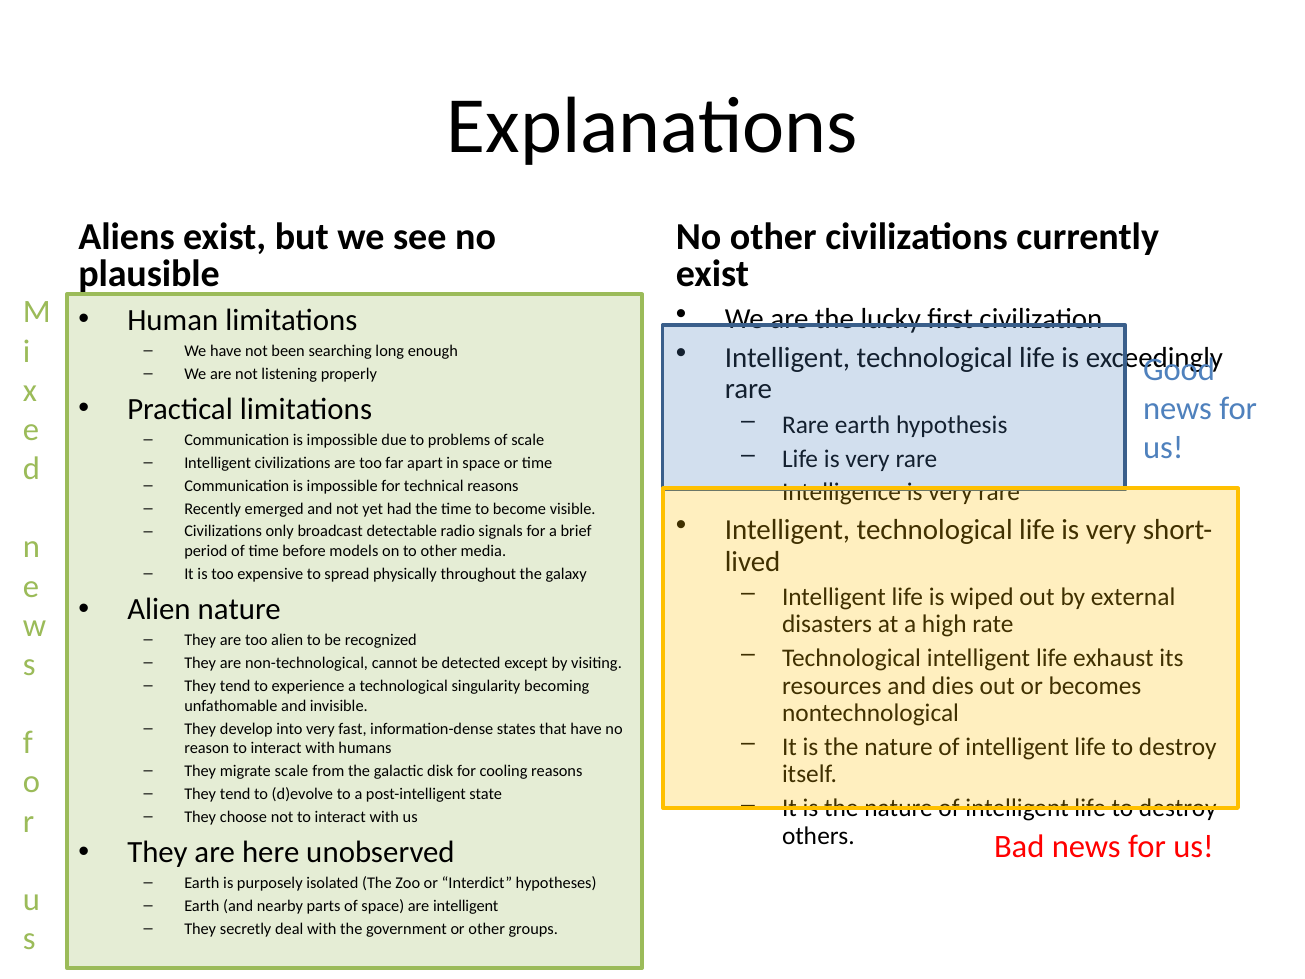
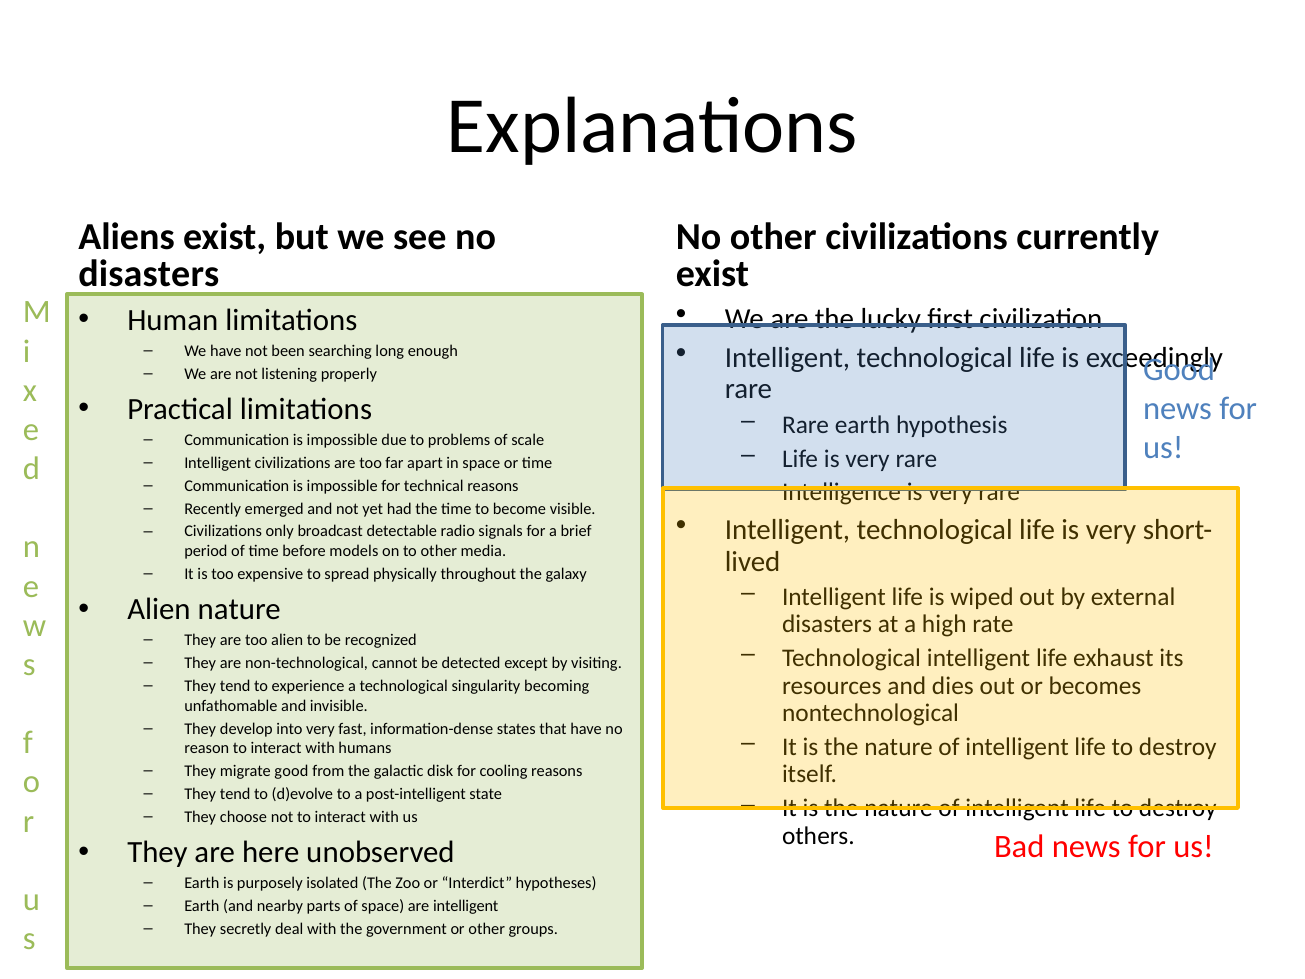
plausible: plausible -> disasters (149, 274)
migrate scale: scale -> good (291, 771)
